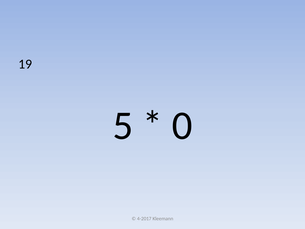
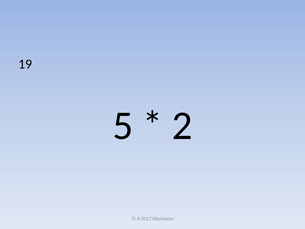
0: 0 -> 2 (182, 126)
